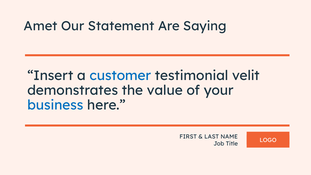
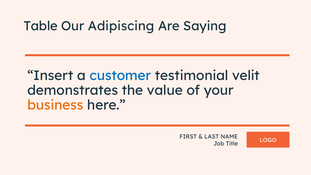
Amet: Amet -> Table (41, 26)
Statement: Statement -> Adipiscing (121, 26)
business colour: blue -> orange (55, 105)
